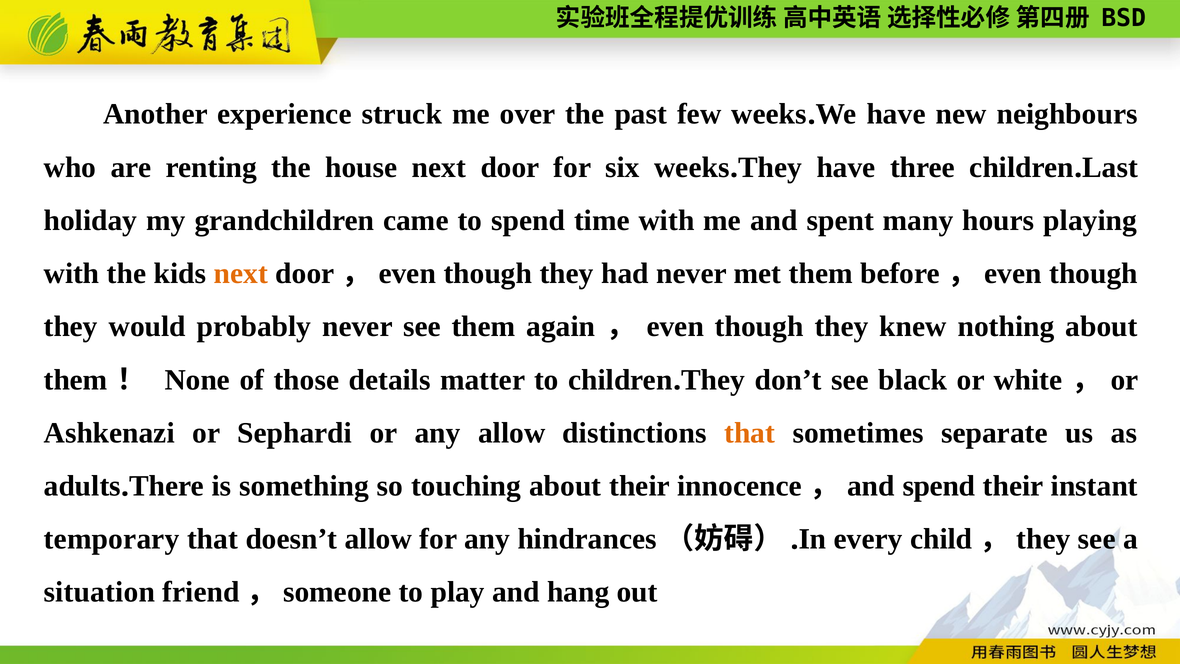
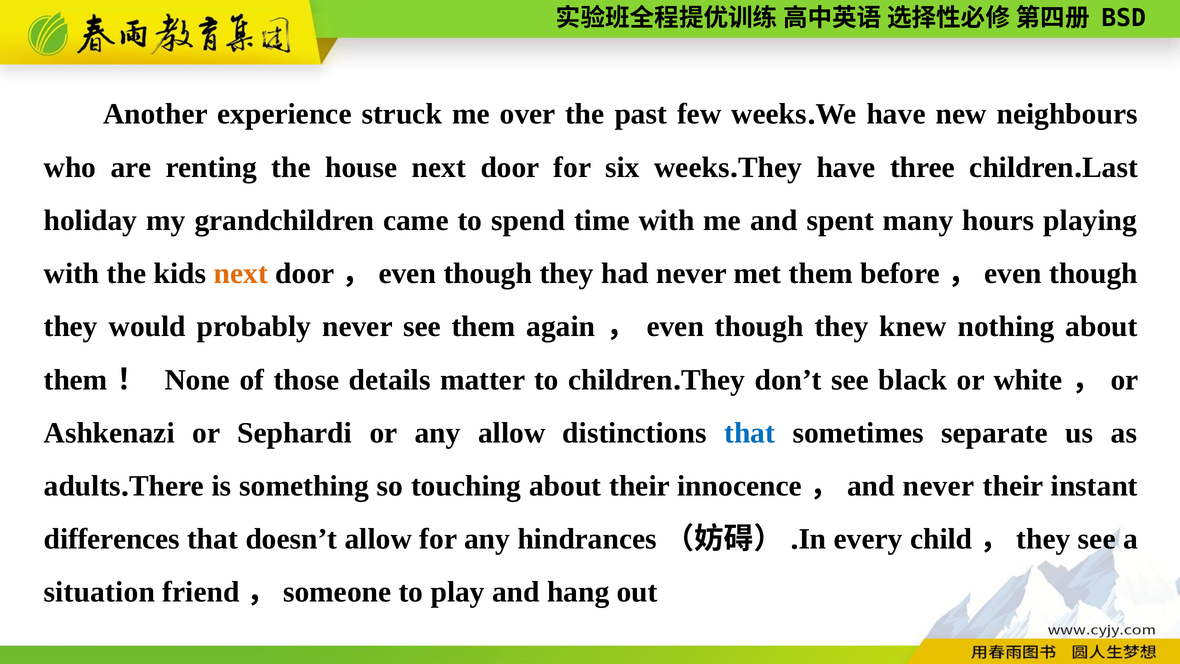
that colour: orange -> blue (750, 433)
and spend: spend -> never (939, 486)
temporary: temporary -> differences (112, 539)
